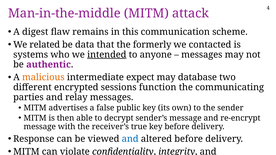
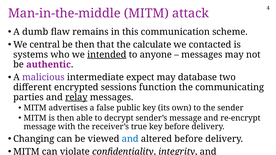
digest: digest -> dumb (35, 32)
related: related -> central (45, 45)
be data: data -> then (85, 45)
formerly: formerly -> calculate (152, 45)
malicious colour: orange -> purple (43, 77)
relay underline: none -> present (76, 97)
Response: Response -> Changing (34, 139)
